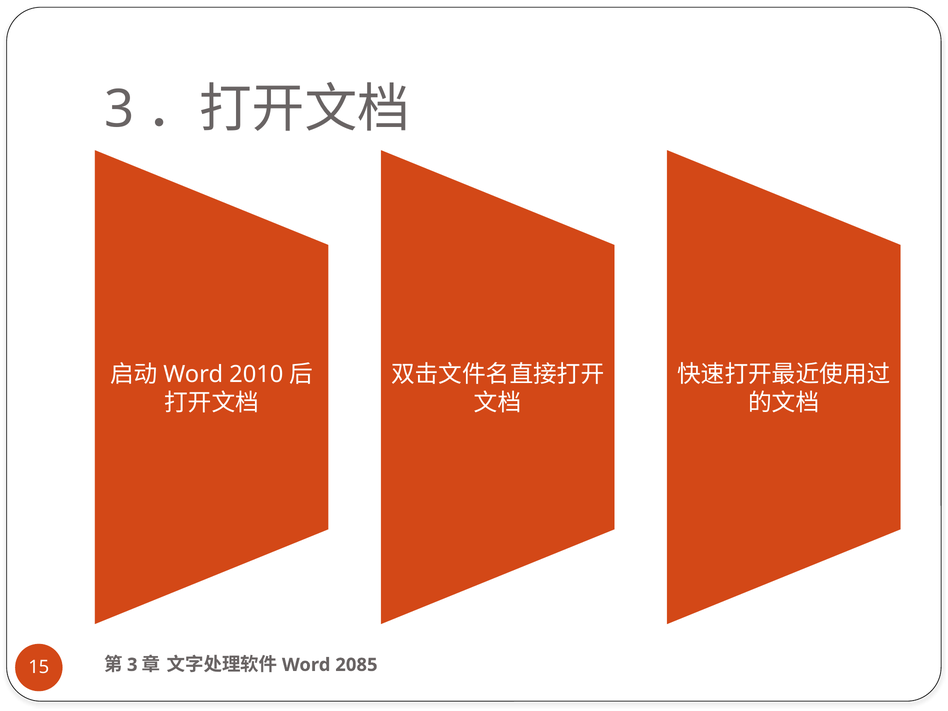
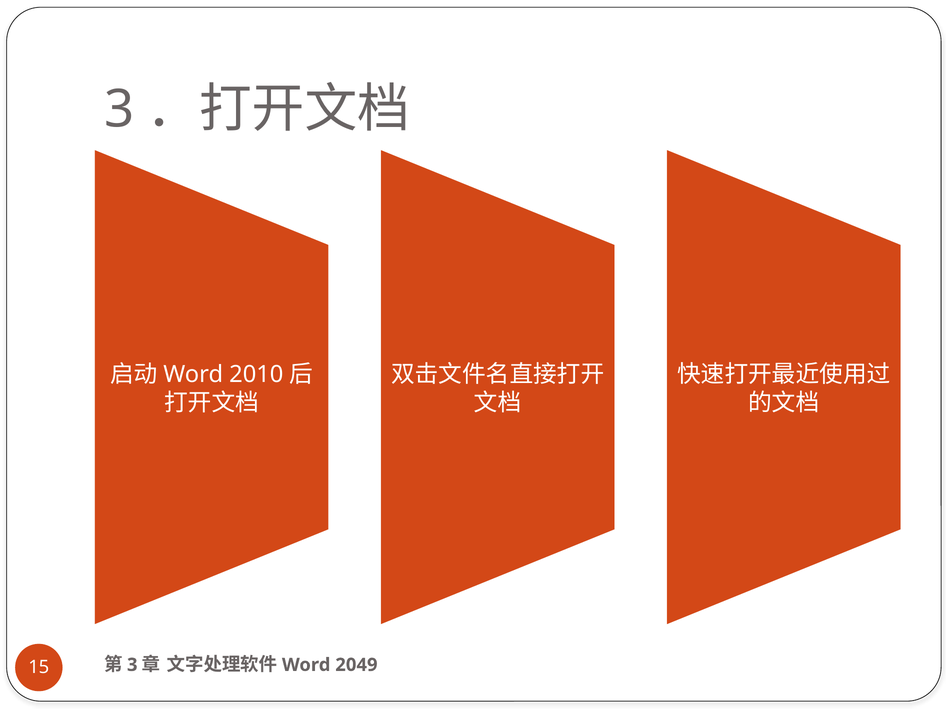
2085: 2085 -> 2049 (356, 665)
